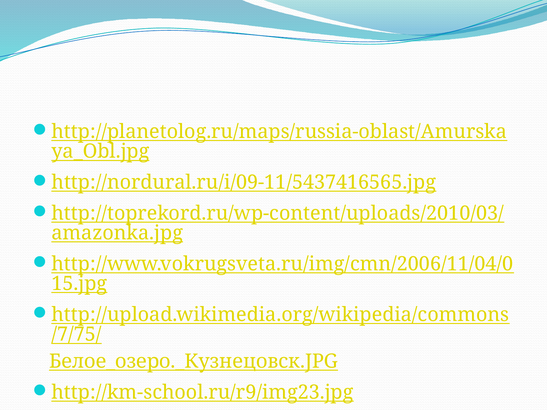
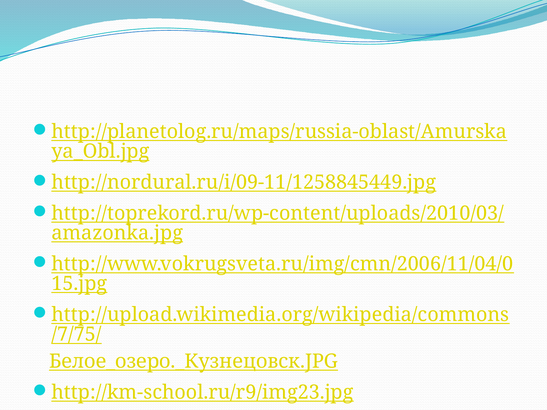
http://nordural.ru/i/09-11/5437416565.jpg: http://nordural.ru/i/09-11/5437416565.jpg -> http://nordural.ru/i/09-11/1258845449.jpg (244, 182)
